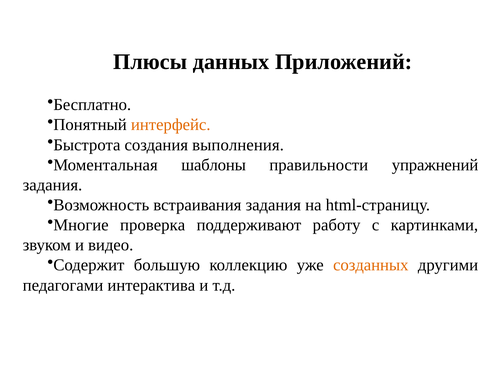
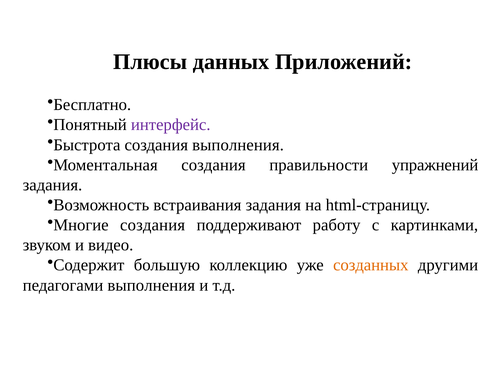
интерфейс colour: orange -> purple (171, 125)
Моментальная шаблоны: шаблоны -> создания (213, 165)
Многие проверка: проверка -> создания (153, 225)
педагогами интерактива: интерактива -> выполнения (151, 285)
